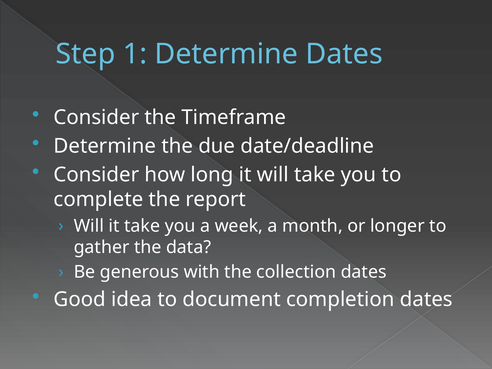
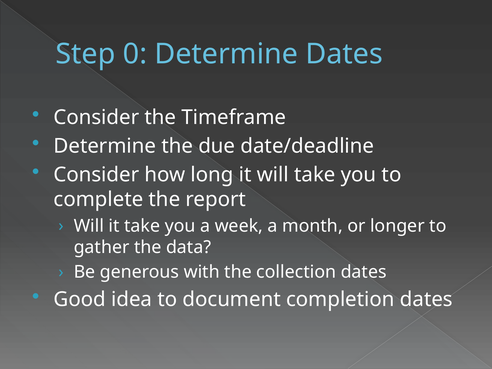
1: 1 -> 0 (135, 54)
